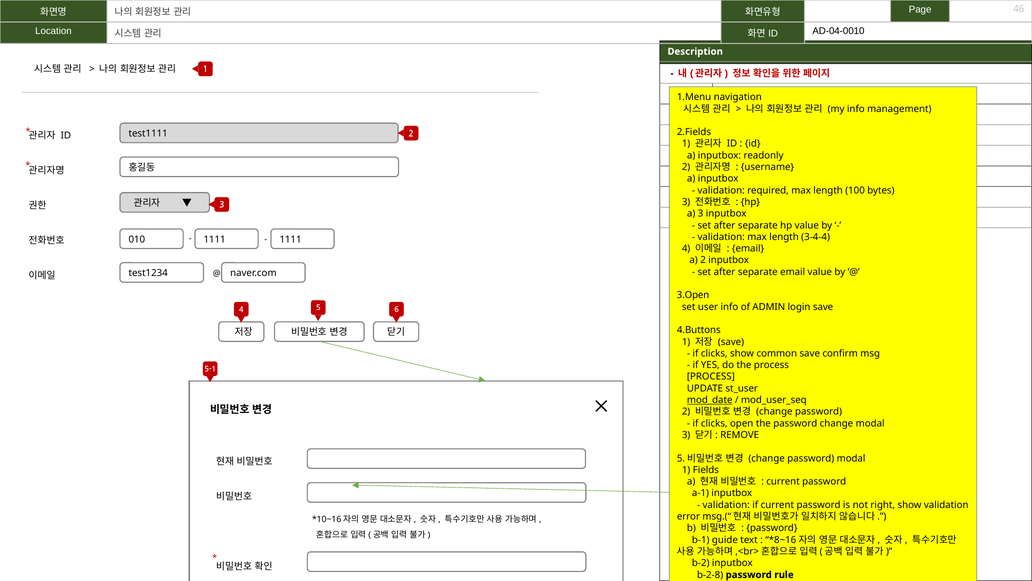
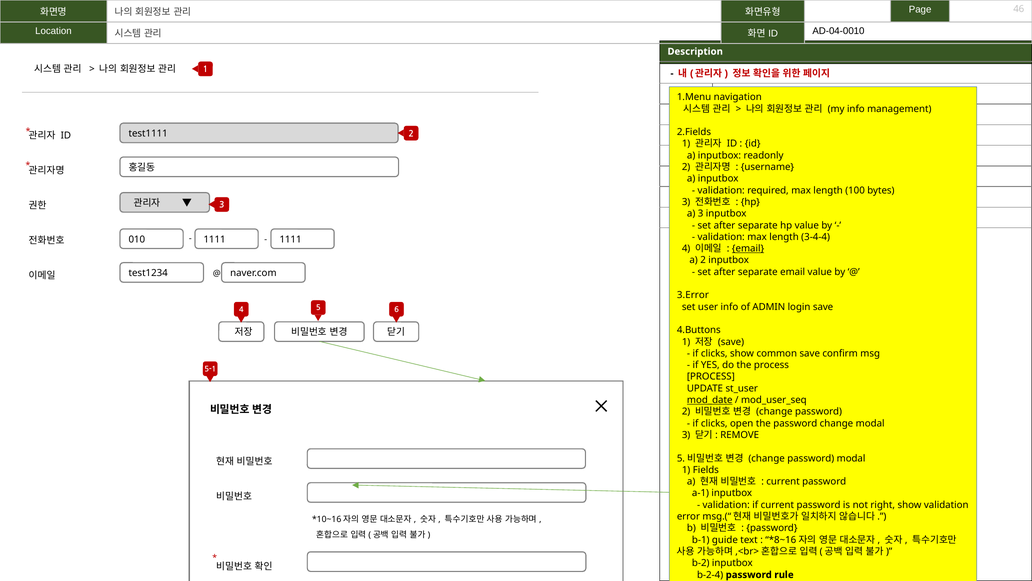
email underline: none -> present (748, 248)
3.Open: 3.Open -> 3.Error (693, 295)
b-2-8: b-2-8 -> b-2-4 (710, 574)
